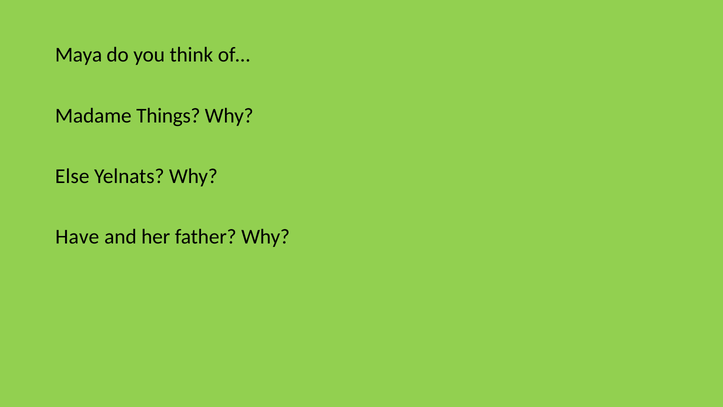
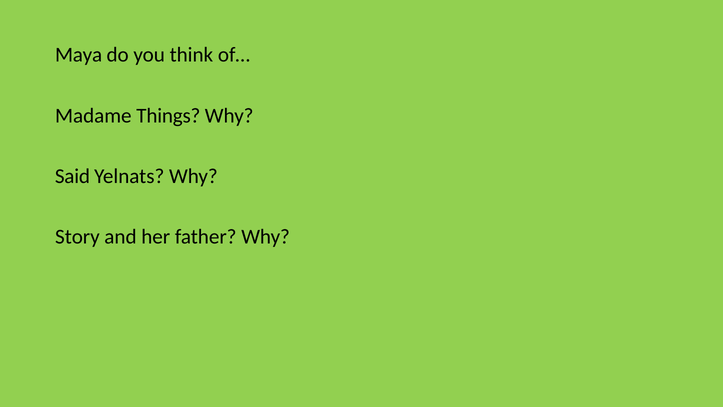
Else: Else -> Said (72, 176)
Have: Have -> Story (77, 237)
